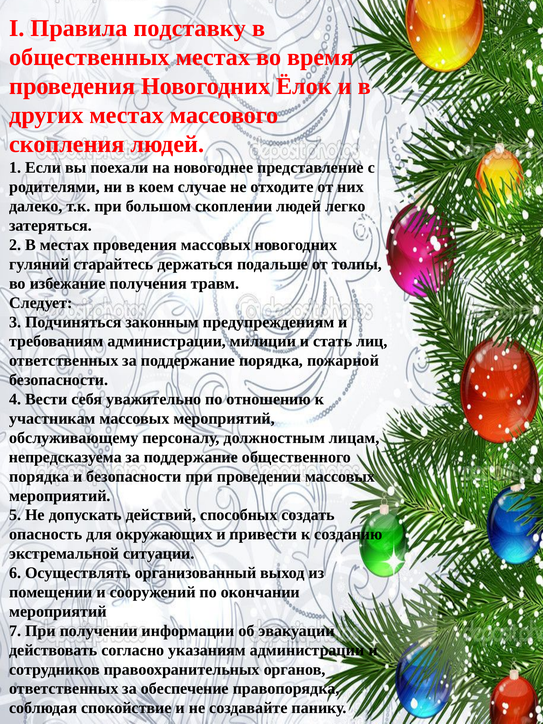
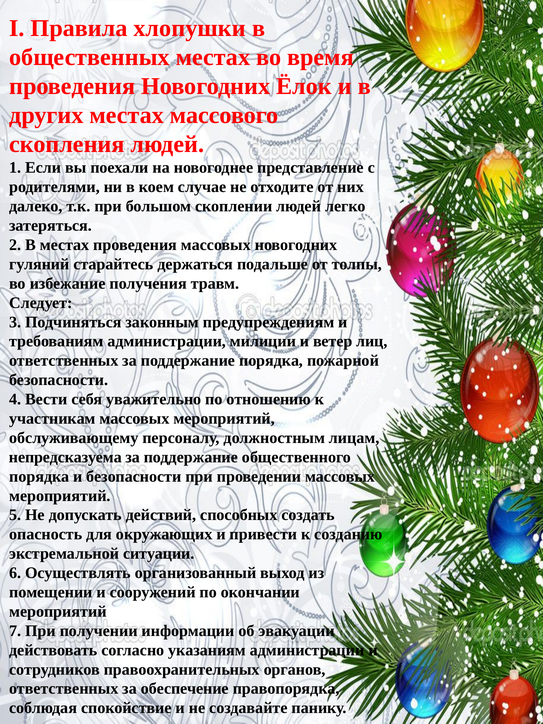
подставку: подставку -> хлопушки (190, 28)
стать: стать -> ветер (333, 341)
